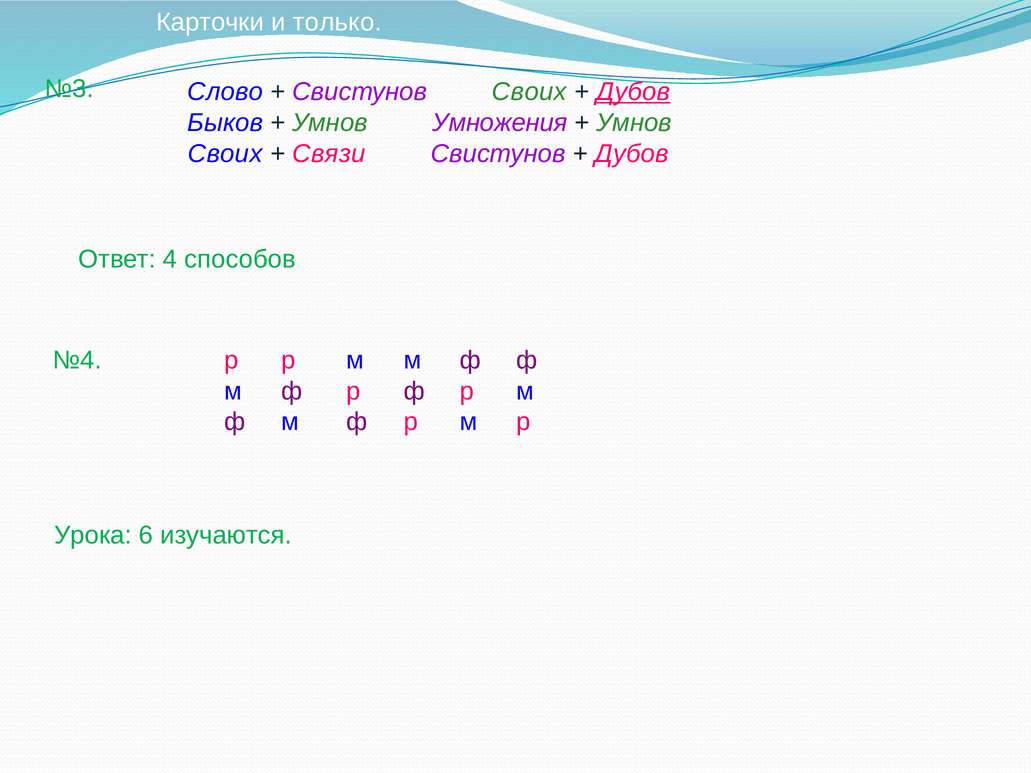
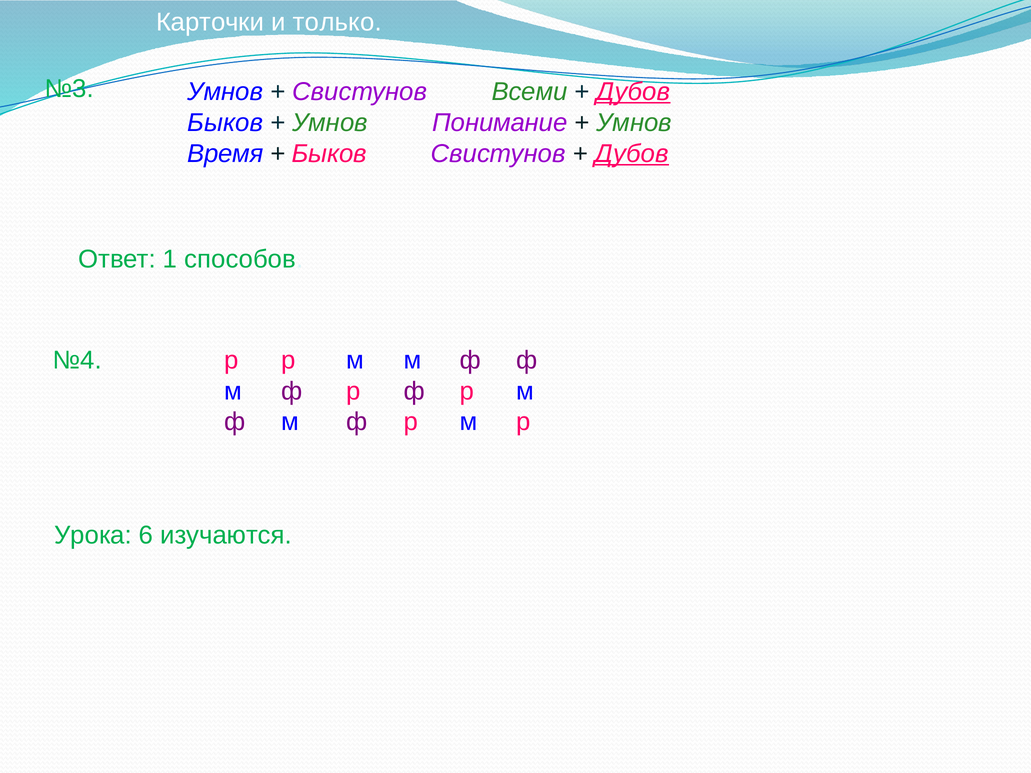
№3 Слово: Слово -> Умнов (225, 92)
Свистунов Своих: Своих -> Всеми (529, 92)
Умножения: Умножения -> Понимание (500, 123)
Своих: Своих -> Время (225, 154)
Связи: Связи -> Быков (329, 154)
Дубов underline: none -> present (632, 154)
4: 4 -> 1 (170, 259)
